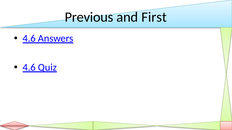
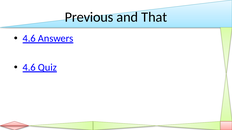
First: First -> That (154, 17)
